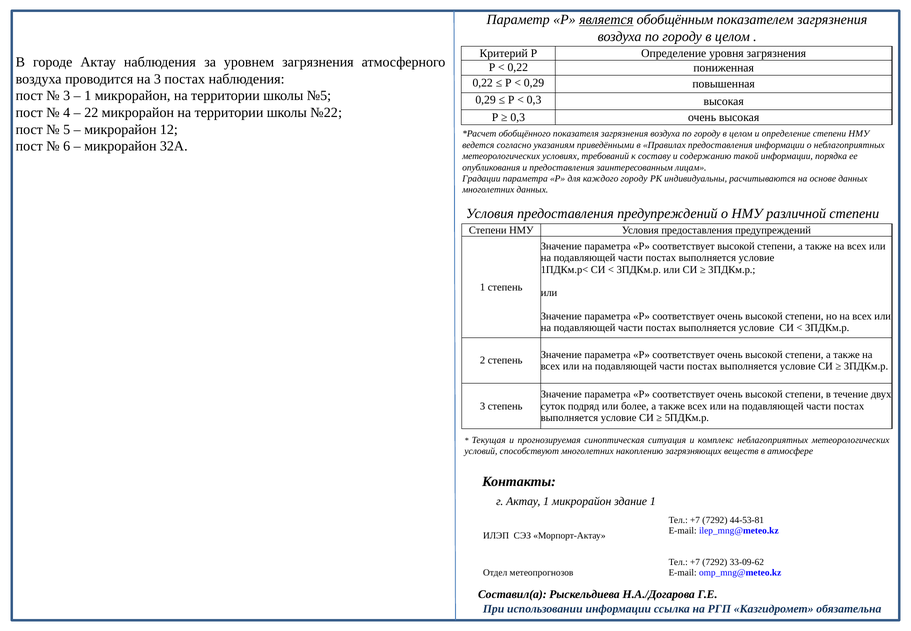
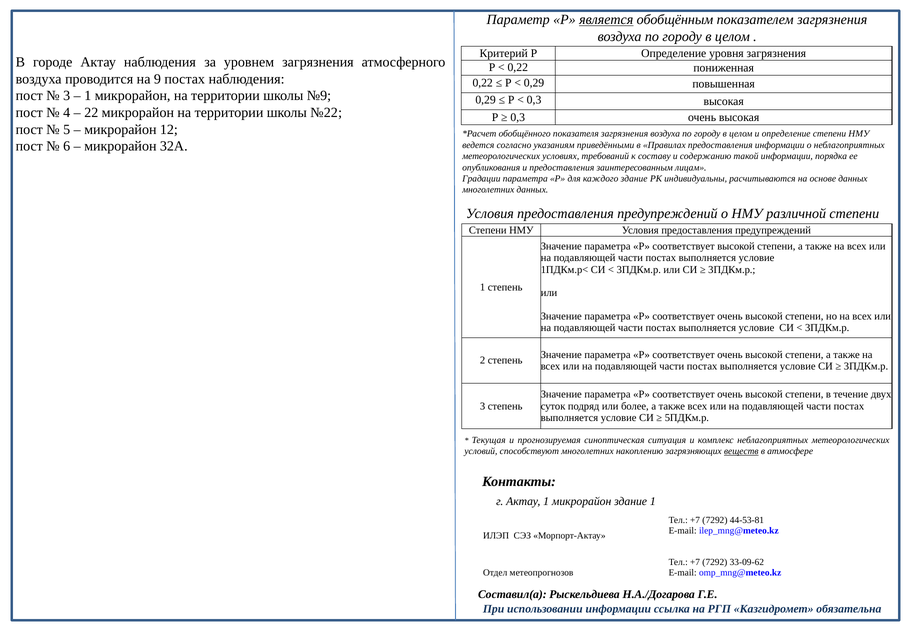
на 3: 3 -> 9 (157, 79)
№5: №5 -> №9 (319, 96)
каждого городу: городу -> здание (634, 179)
веществ underline: none -> present (741, 451)
